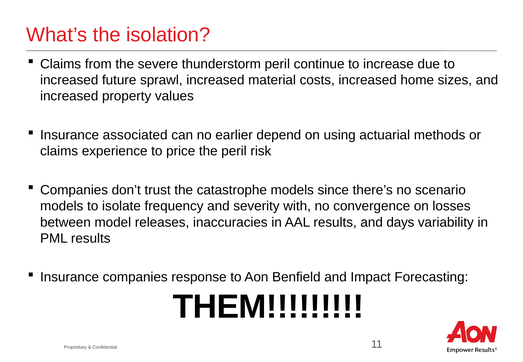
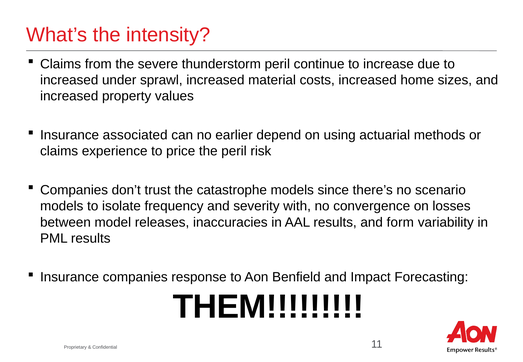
isolation: isolation -> intensity (168, 35)
future: future -> under (119, 80)
days: days -> form (400, 222)
